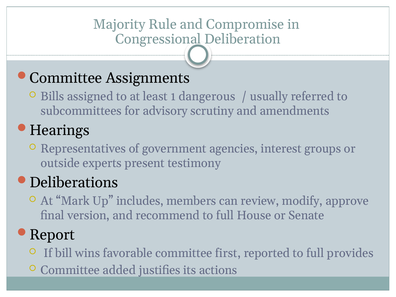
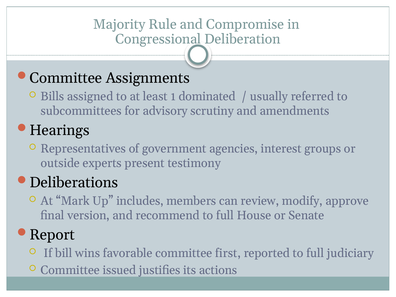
dangerous: dangerous -> dominated (207, 96)
provides: provides -> judiciary (350, 253)
added: added -> issued (119, 270)
